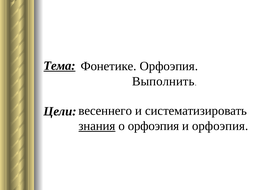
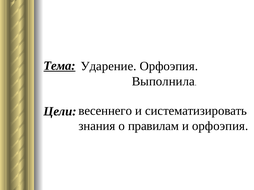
Фонетике: Фонетике -> Ударение (109, 66)
Выполнить: Выполнить -> Выполнила (163, 82)
знания underline: present -> none (97, 126)
о орфоэпия: орфоэпия -> правилам (154, 126)
